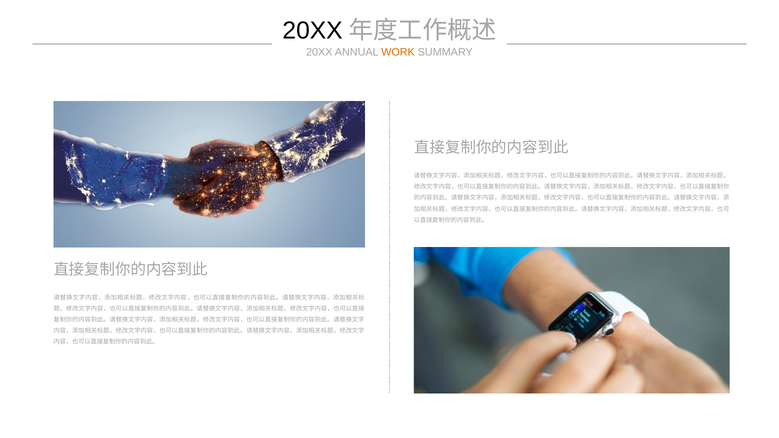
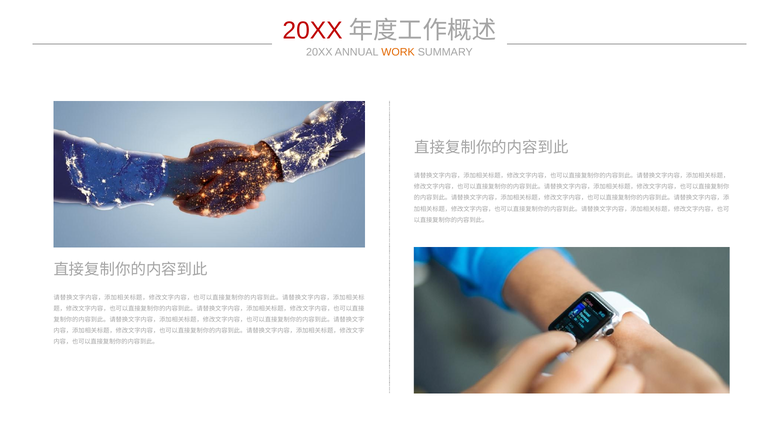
20XX colour: black -> red (313, 31)
